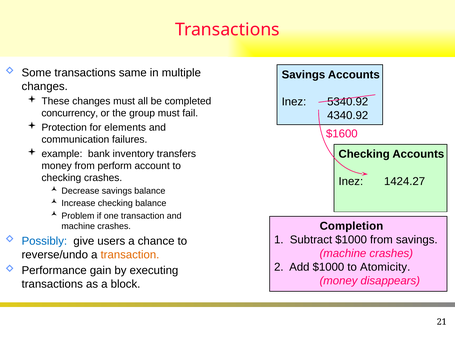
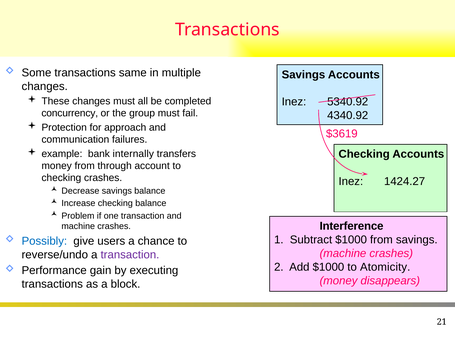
elements: elements -> approach (125, 128)
$1600: $1600 -> $3619 (342, 134)
inventory: inventory -> internally (133, 154)
perform: perform -> through (115, 166)
Completion: Completion -> Interference (352, 226)
transaction colour: orange -> purple (130, 255)
